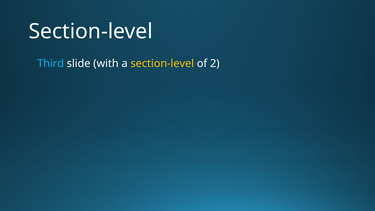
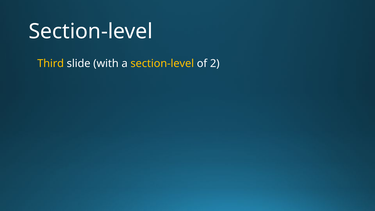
Third colour: light blue -> yellow (51, 63)
